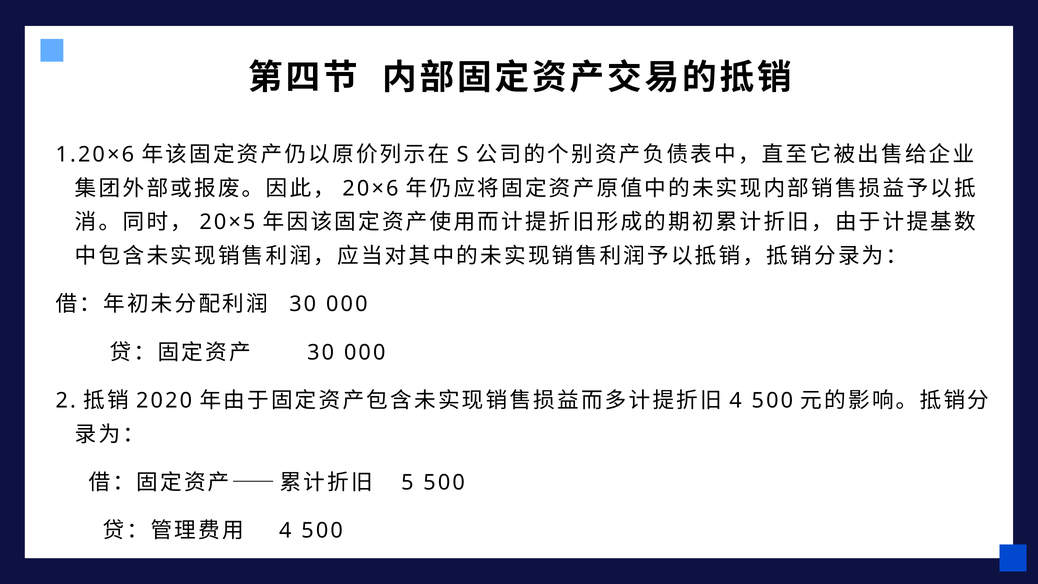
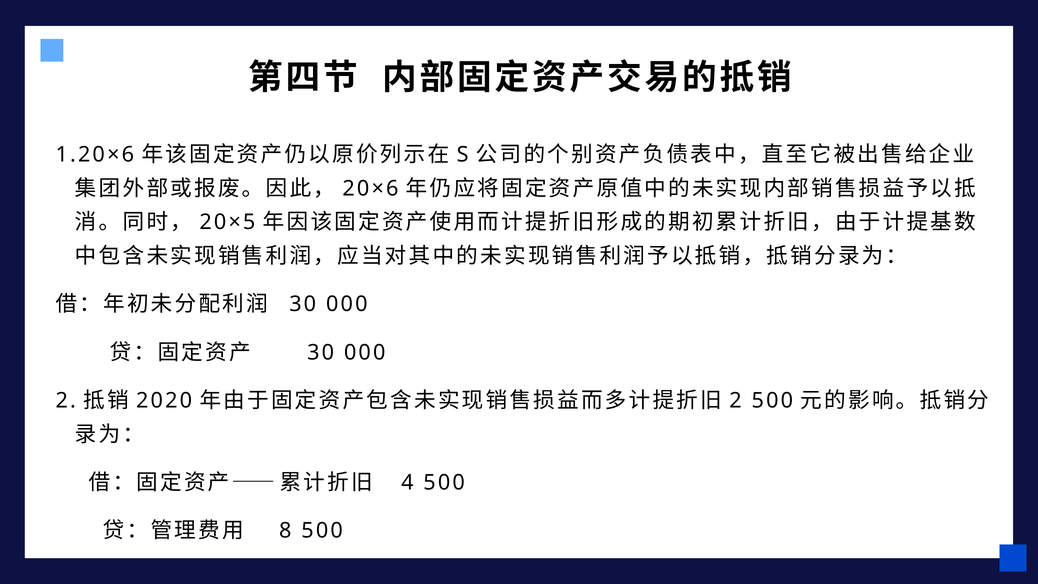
4: 4 -> 2 (735, 401)
5: 5 -> 4 (407, 483)
4: 4 -> 8 (285, 531)
